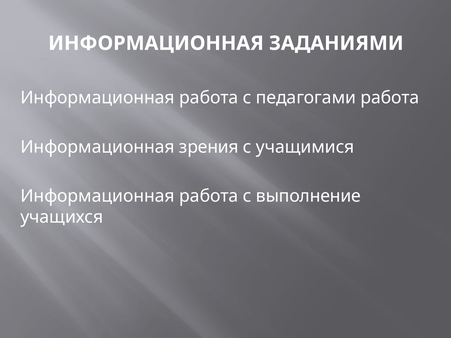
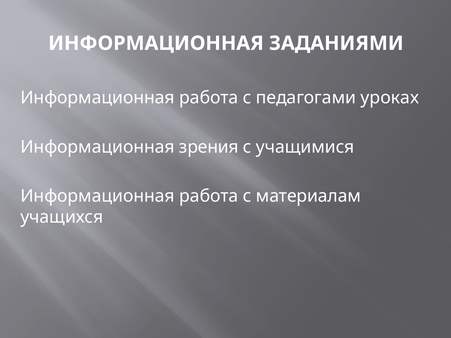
педагогами работа: работа -> уроках (390, 98)
выполнение: выполнение -> материалам (308, 196)
